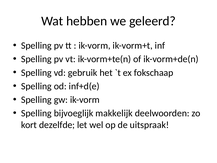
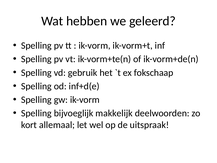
dezelfde: dezelfde -> allemaal (57, 125)
